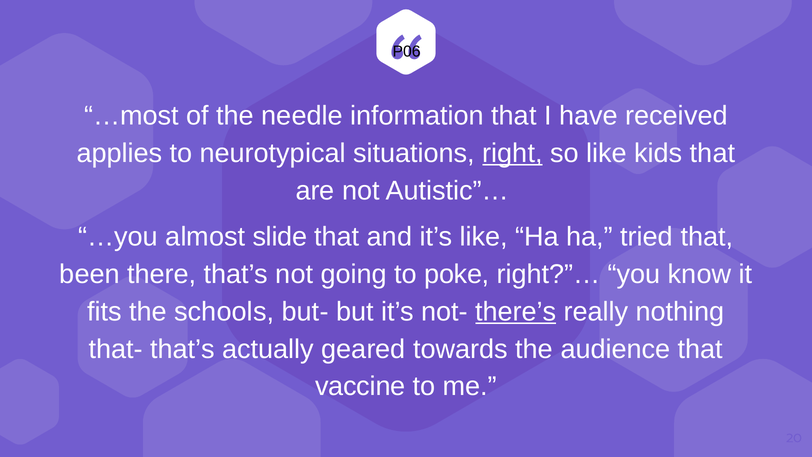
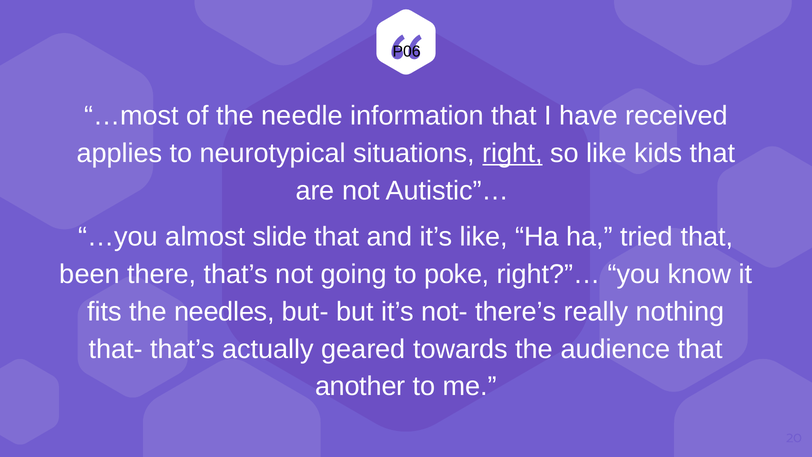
schools: schools -> needles (224, 312)
there’s underline: present -> none (516, 312)
vaccine: vaccine -> another (360, 386)
